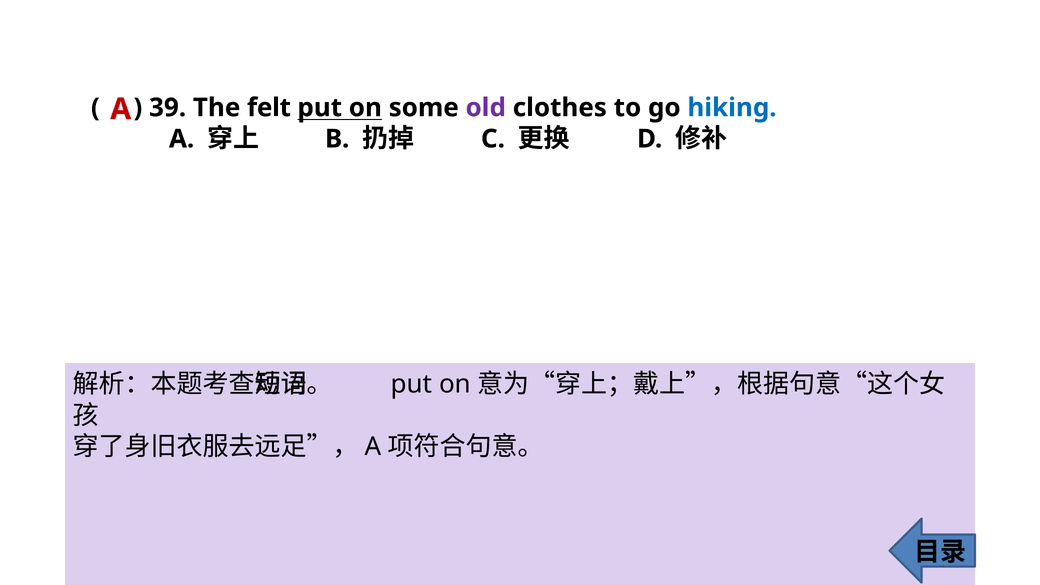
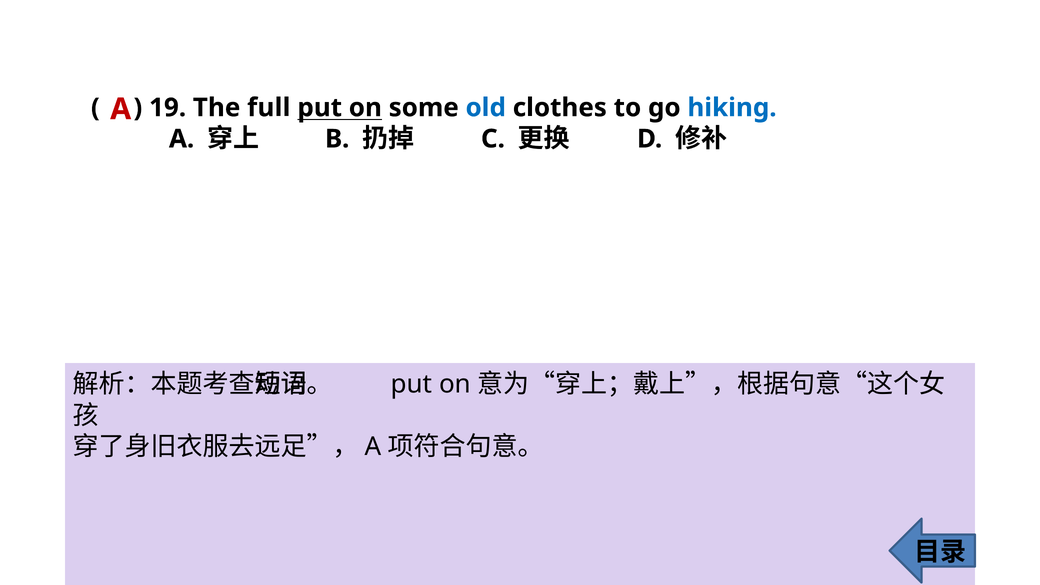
39: 39 -> 19 (168, 108)
felt: felt -> full (269, 108)
old colour: purple -> blue (486, 108)
